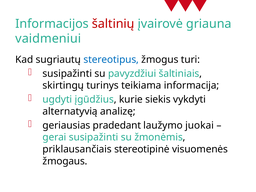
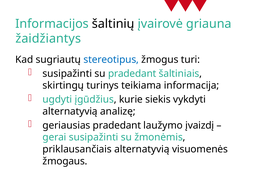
šaltinių colour: red -> black (113, 24)
vaidmeniui: vaidmeniui -> žaidžiantys (48, 39)
su pavyzdžiui: pavyzdžiui -> pradedant (132, 74)
juokai: juokai -> įvaizdį (200, 125)
priklausančiais stereotipinė: stereotipinė -> alternatyvią (142, 149)
